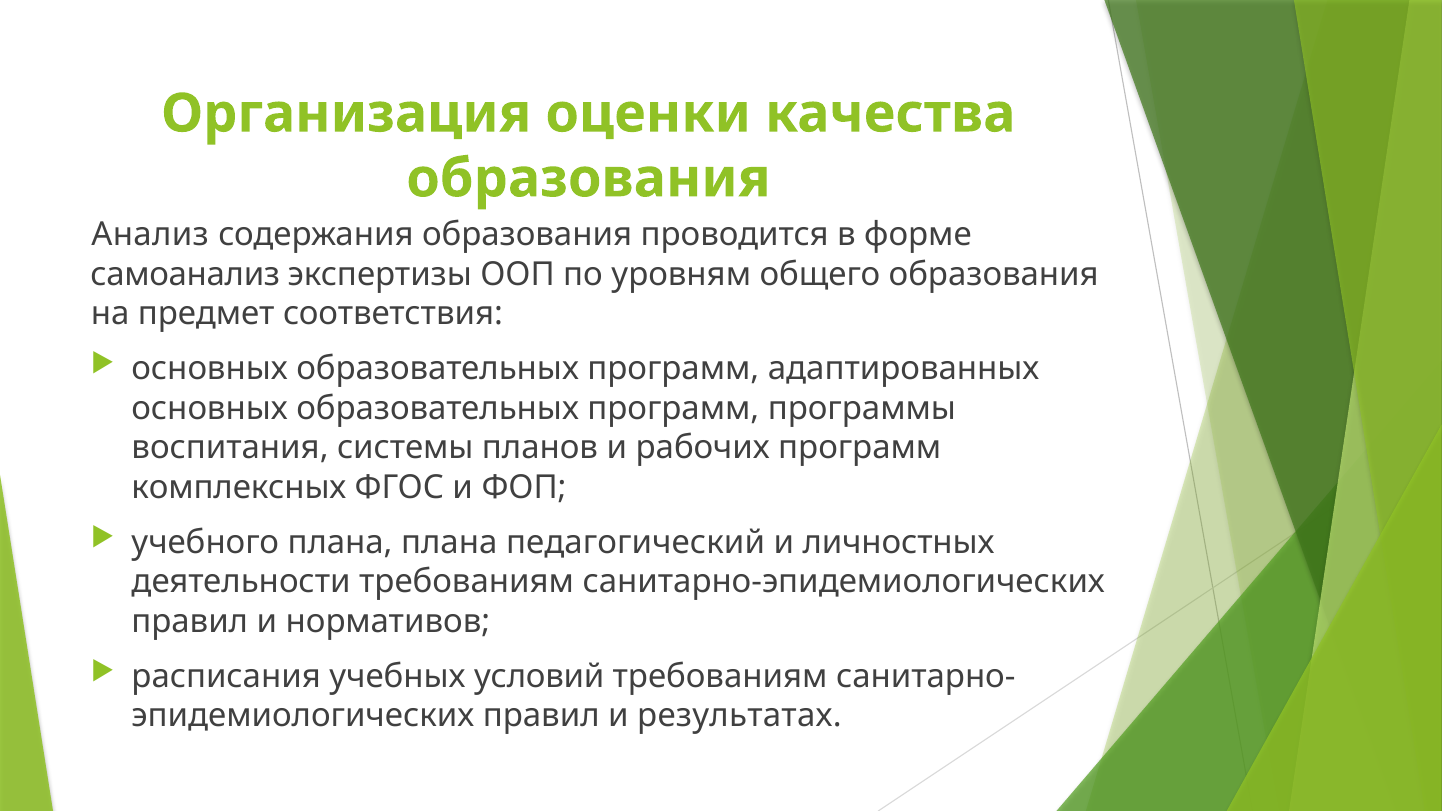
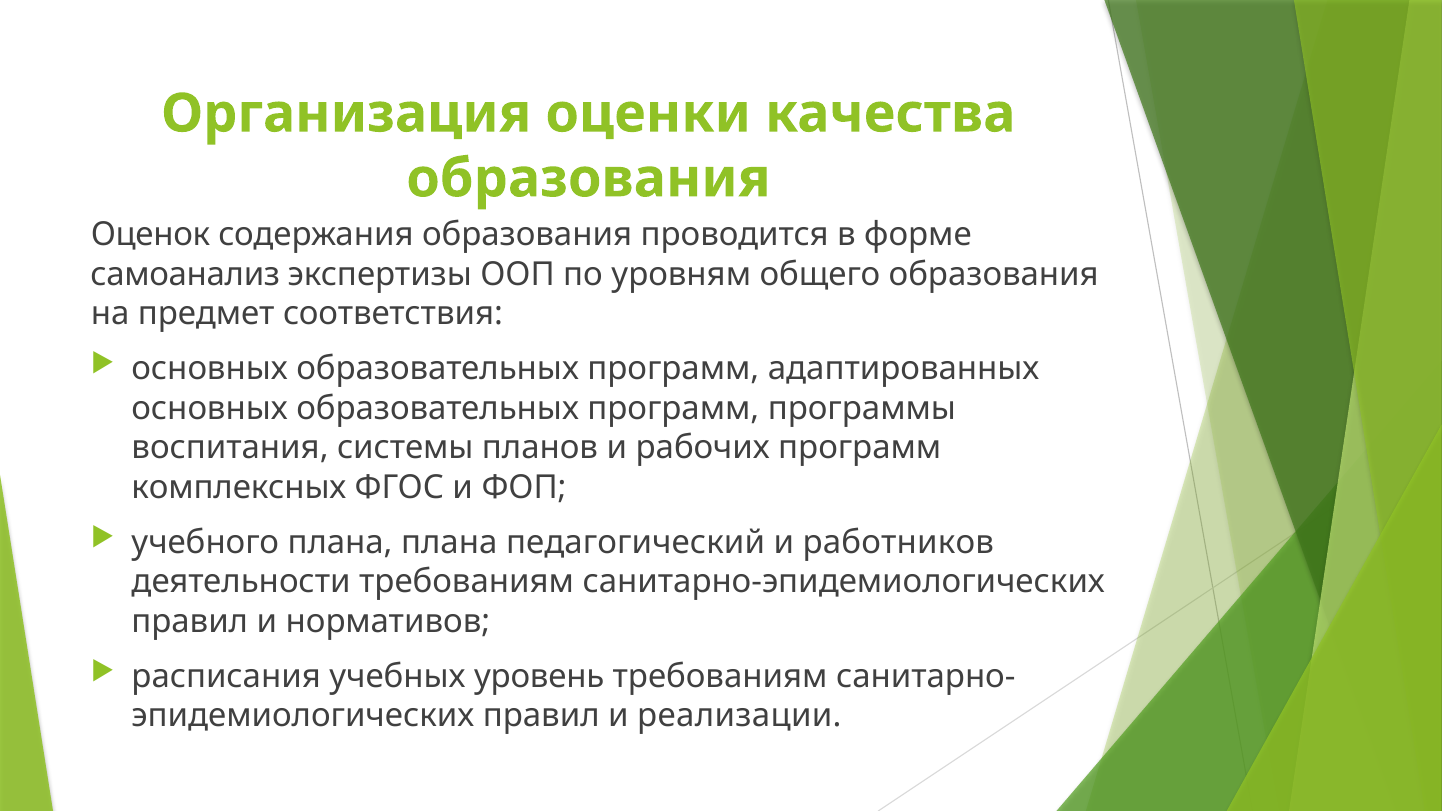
Анализ: Анализ -> Оценок (150, 235)
личностных: личностных -> работников (898, 542)
условий: условий -> уровень (539, 676)
результатах: результатах -> реализации (739, 716)
